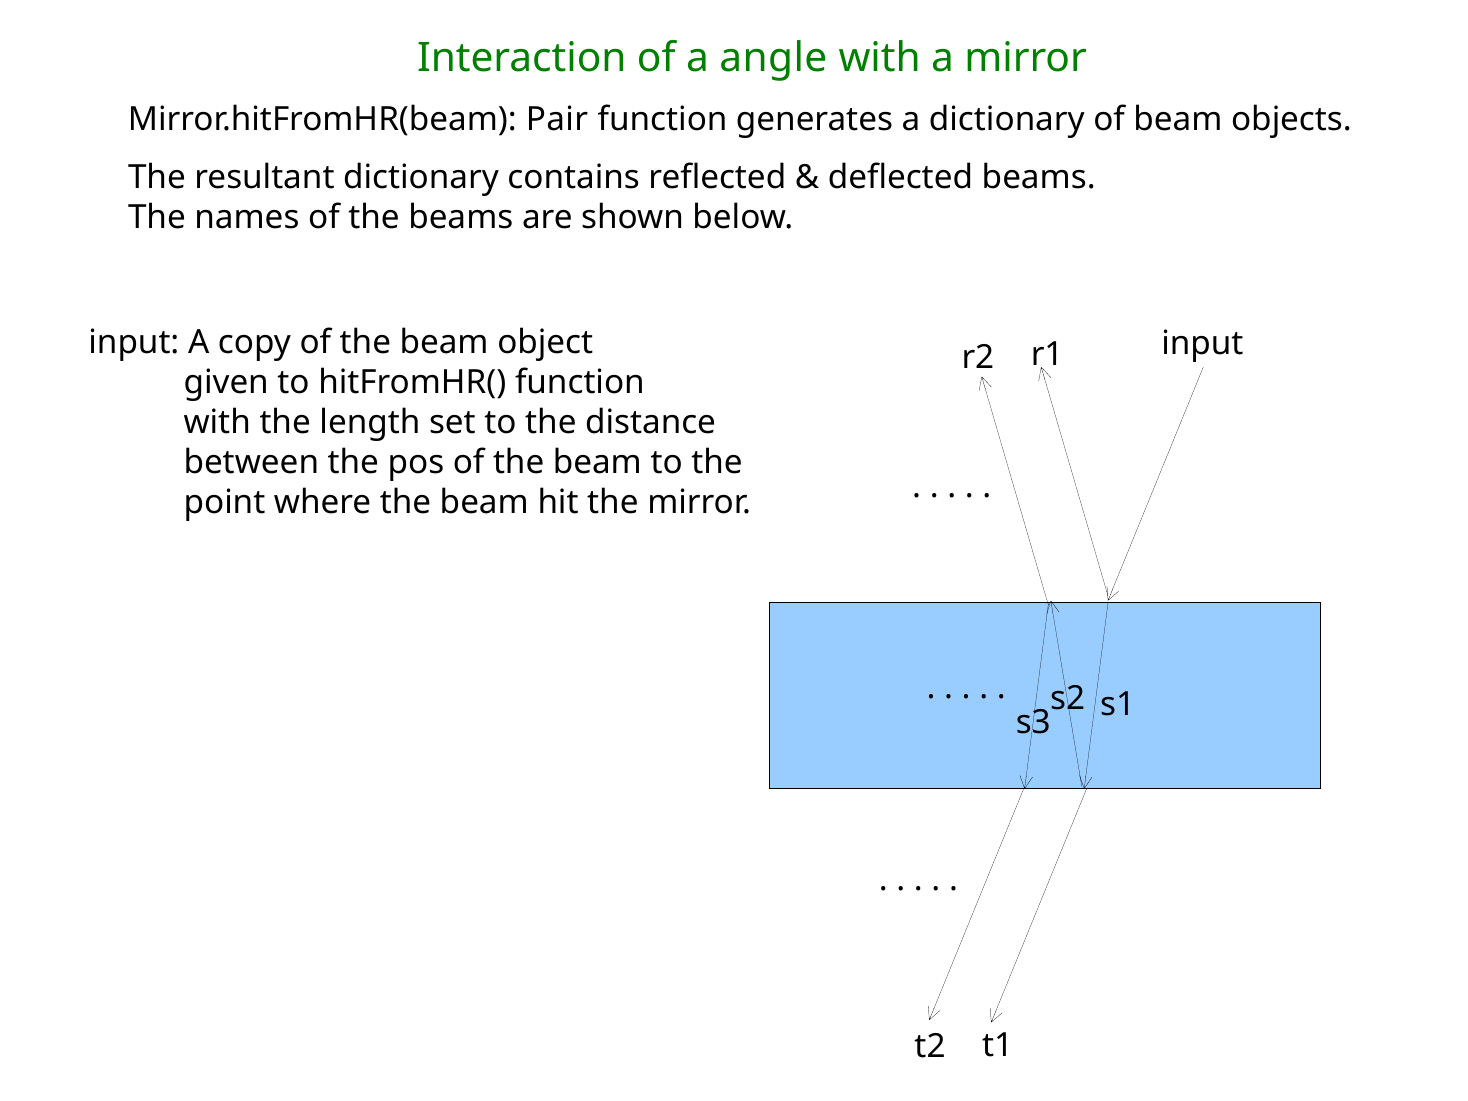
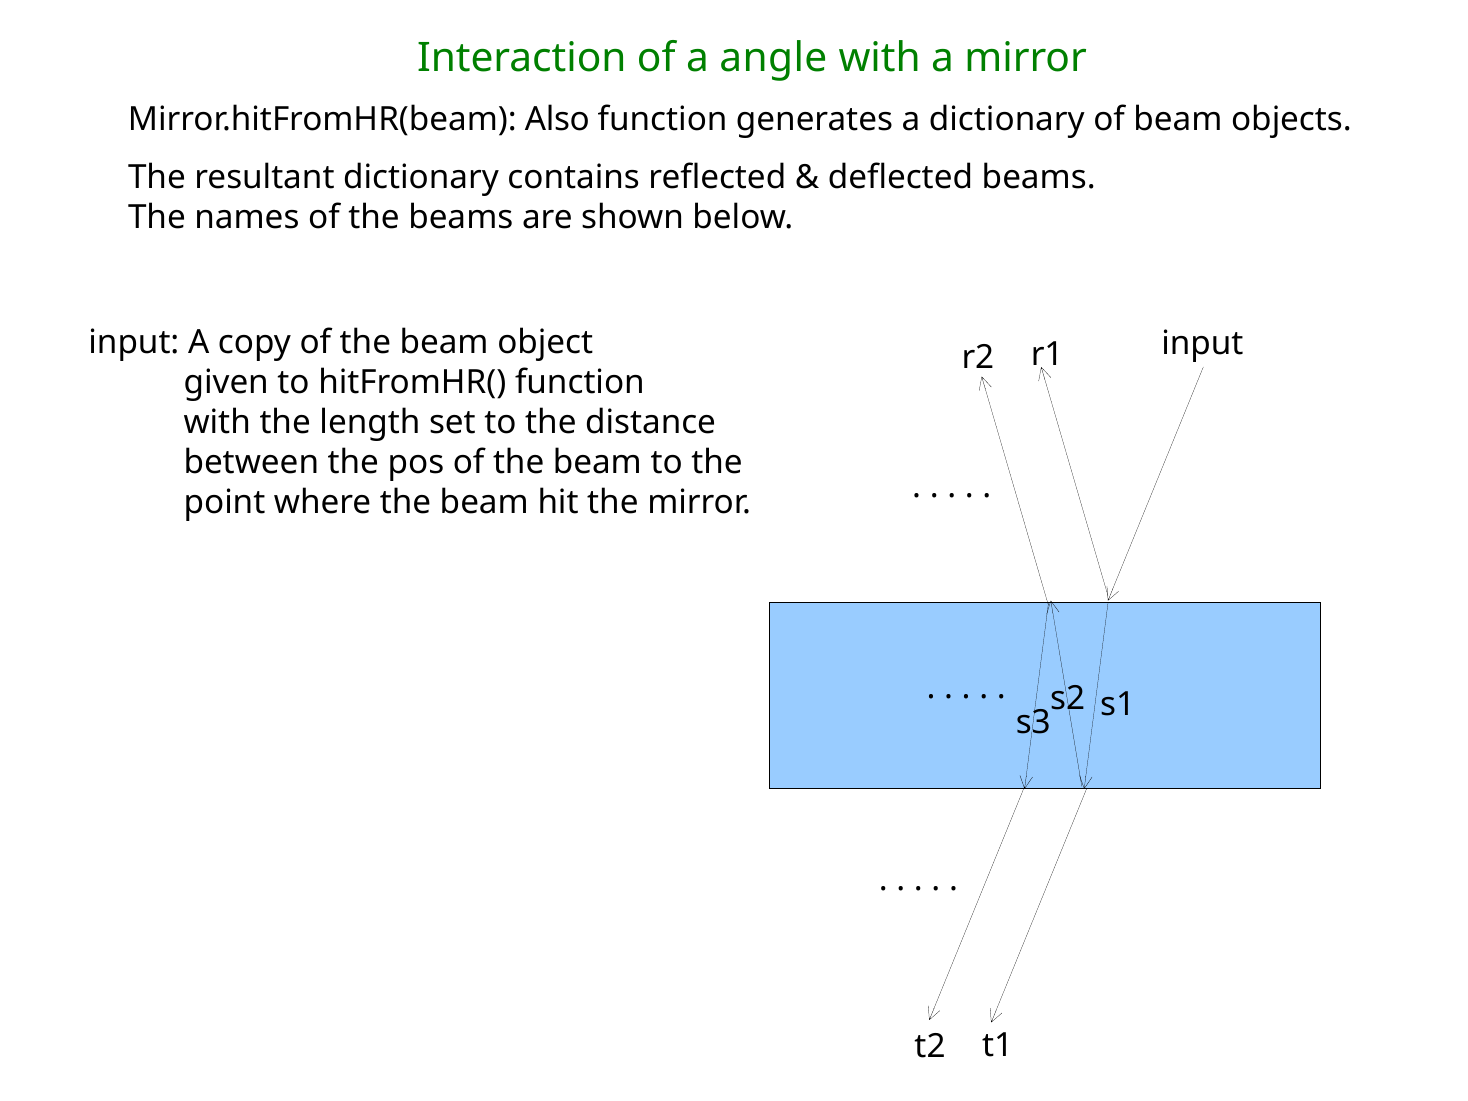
Pair: Pair -> Also (557, 119)
